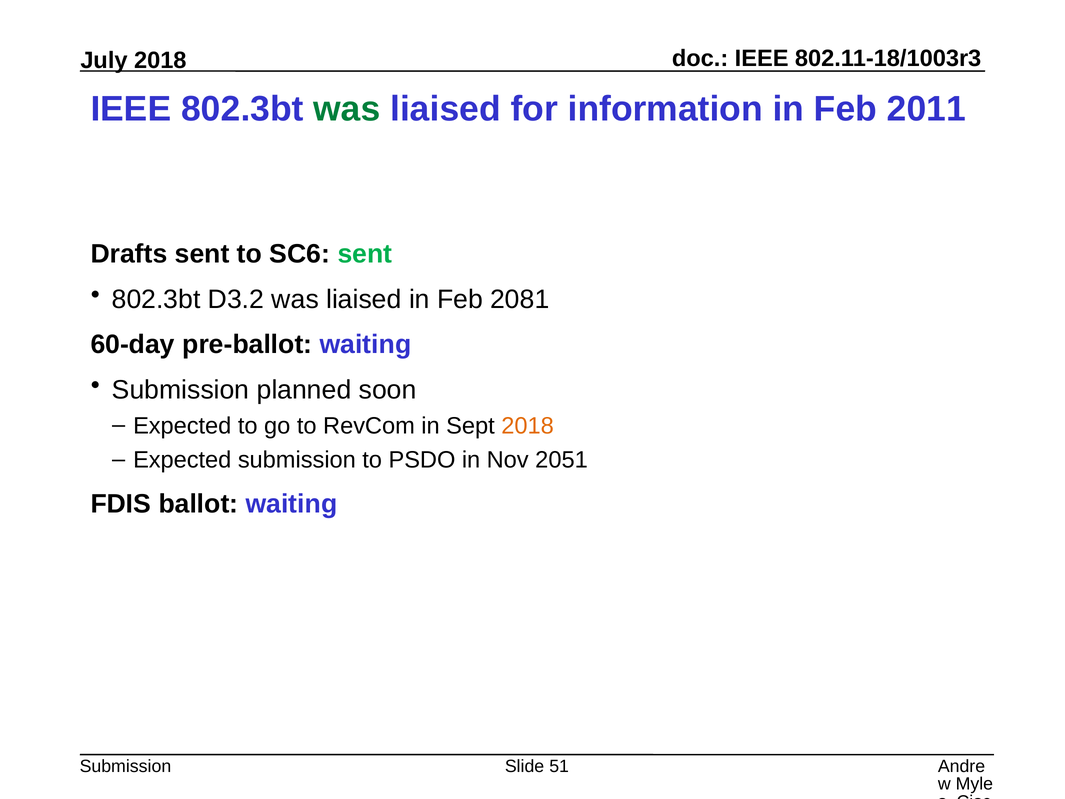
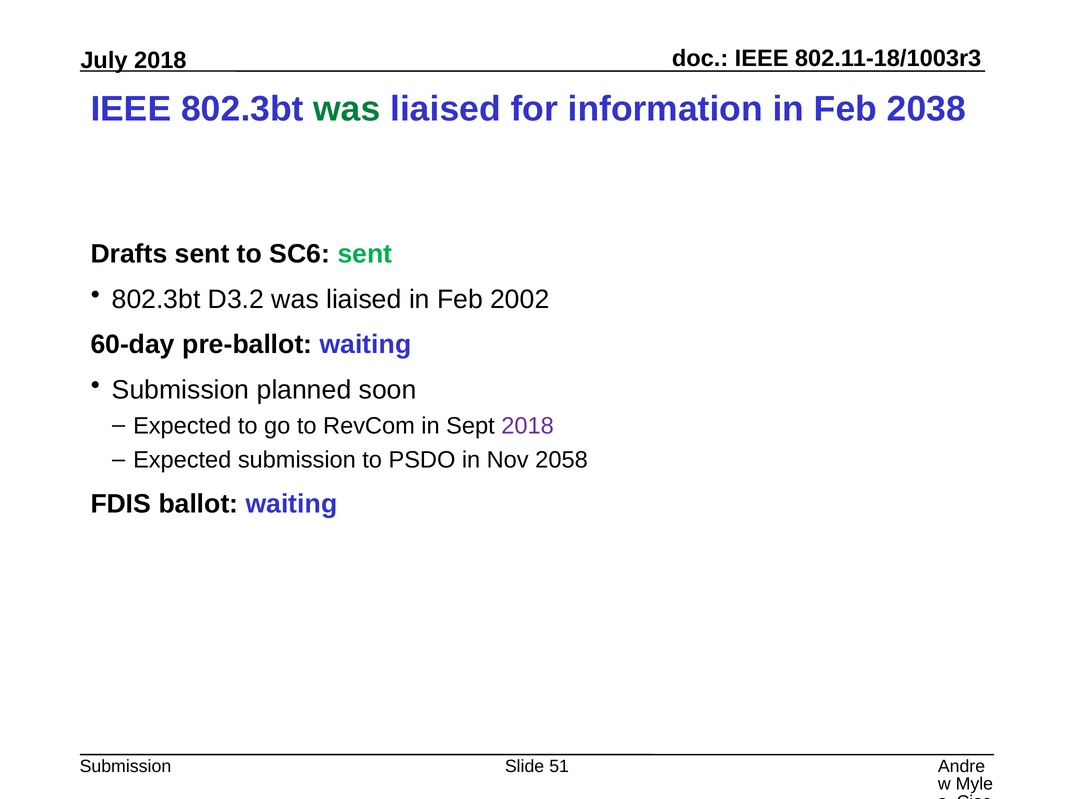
2011: 2011 -> 2038 (926, 109)
2081: 2081 -> 2002 (520, 299)
2018 colour: orange -> purple (528, 426)
2051: 2051 -> 2058 (562, 460)
